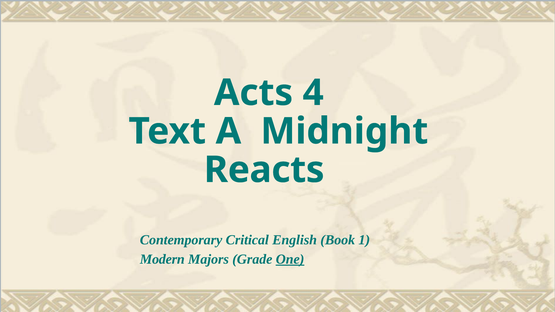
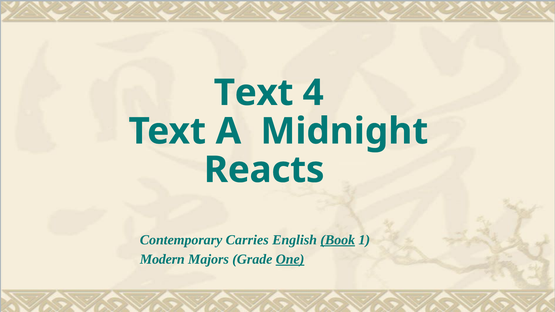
Acts: Acts -> Text (254, 93)
Critical: Critical -> Carries (247, 240)
Book underline: none -> present (338, 240)
